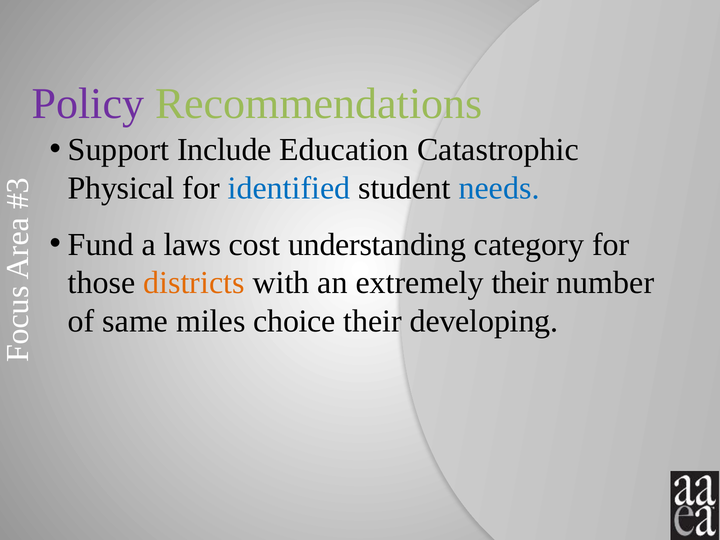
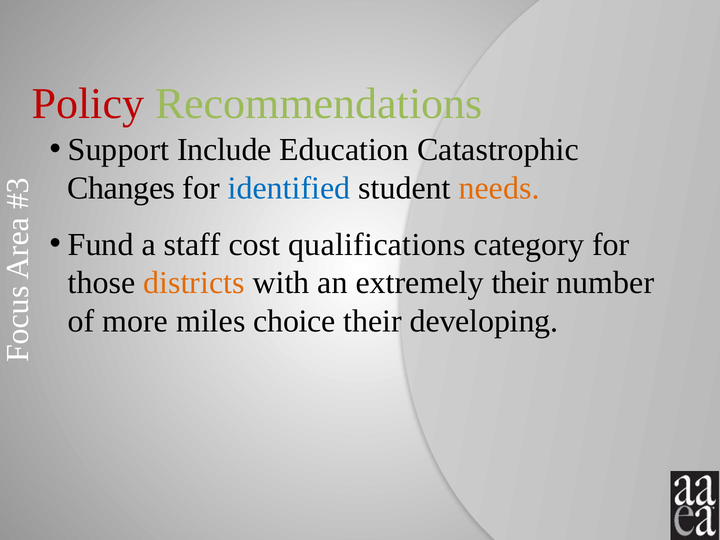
Policy colour: purple -> red (88, 104)
Physical: Physical -> Changes (121, 188)
needs colour: blue -> orange (499, 188)
laws: laws -> staff (192, 244)
understanding: understanding -> qualifications (377, 244)
same: same -> more (135, 321)
